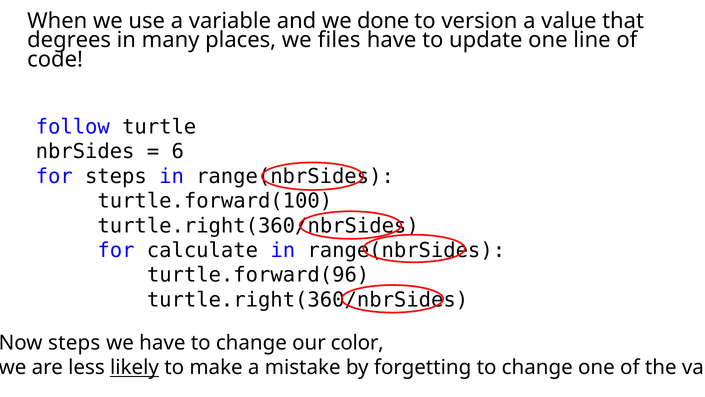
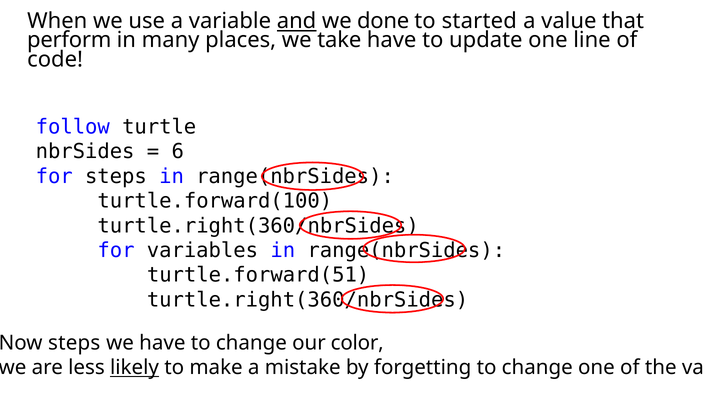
and underline: none -> present (297, 21)
version: version -> started (479, 21)
degrees: degrees -> perform (69, 40)
files: files -> take (339, 40)
calculate: calculate -> variables (202, 250)
turtle.forward(96: turtle.forward(96 -> turtle.forward(51 (258, 275)
